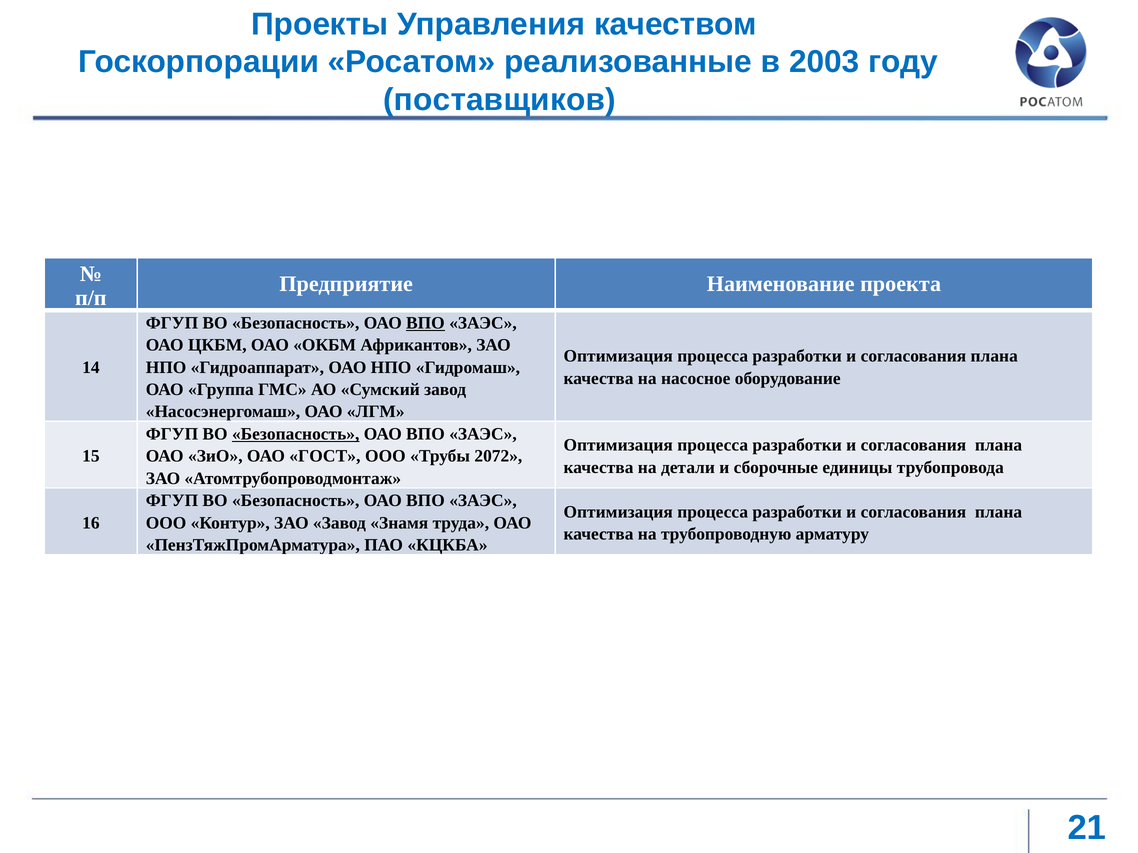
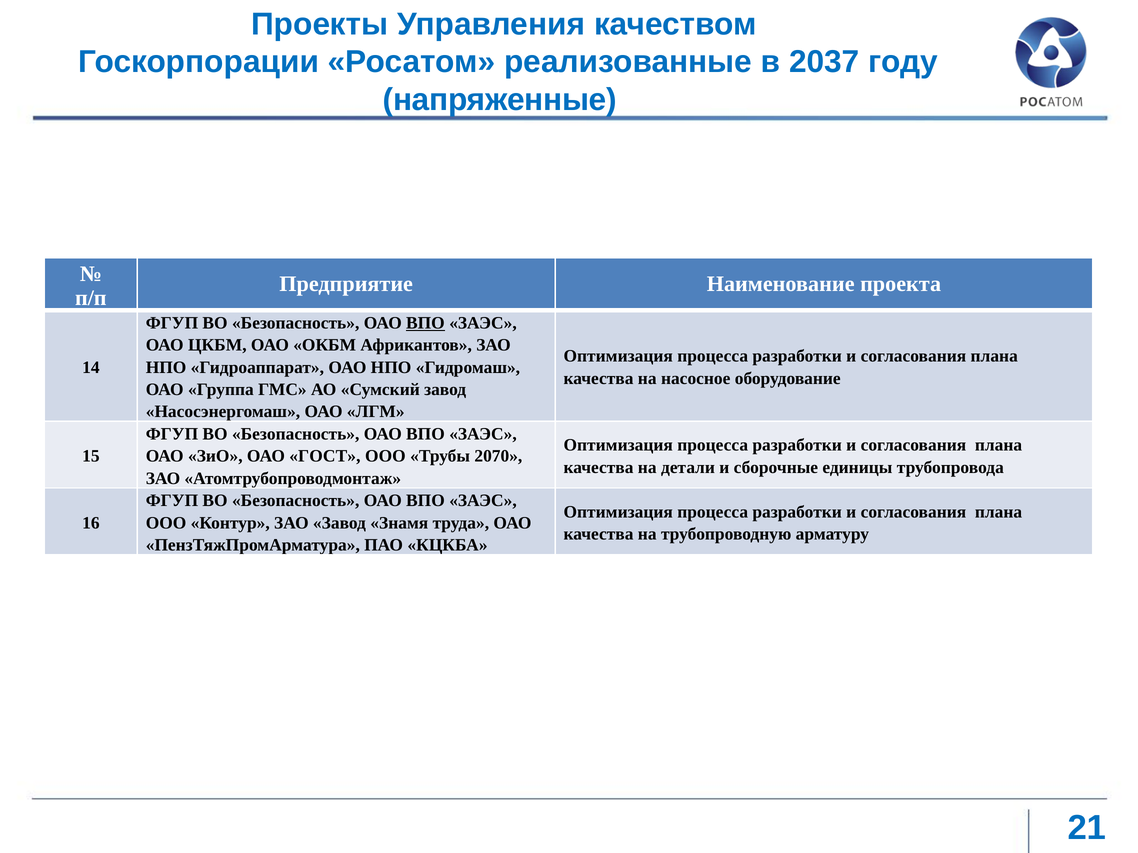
2003: 2003 -> 2037 (824, 62)
поставщиков: поставщиков -> напряженные (500, 100)
Безопасность underline: present -> none (296, 434)
2072: 2072 -> 2070 (498, 456)
